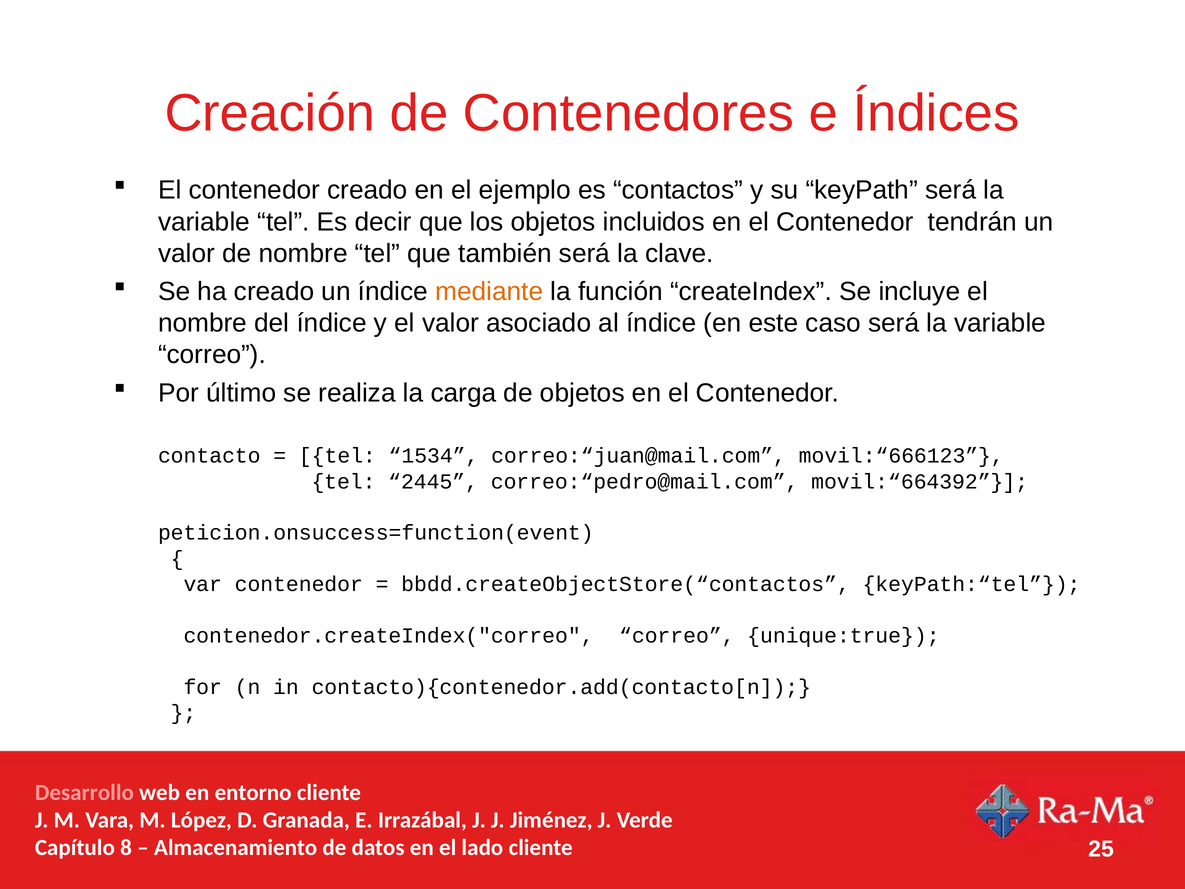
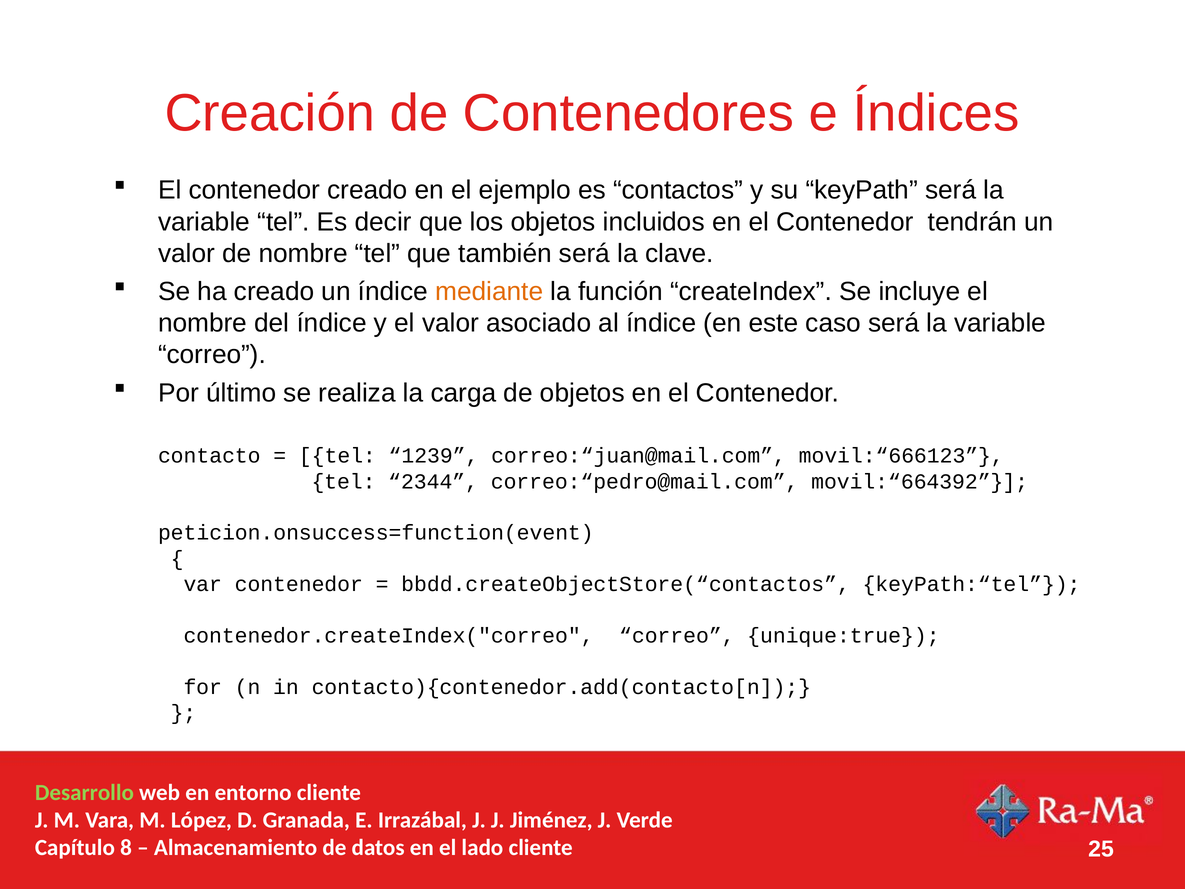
1534: 1534 -> 1239 (434, 456)
2445: 2445 -> 2344 (433, 481)
Desarrollo colour: pink -> light green (84, 792)
